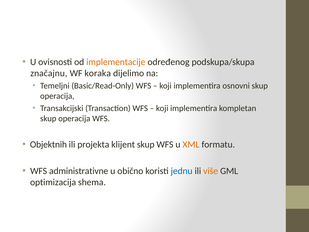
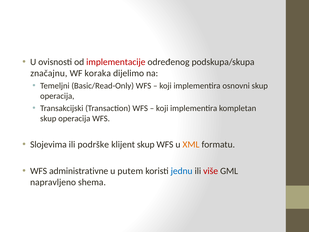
implementacije colour: orange -> red (116, 62)
Objektnih: Objektnih -> Slojevima (48, 144)
projekta: projekta -> podrške (93, 144)
obično: obično -> putem (130, 171)
više colour: orange -> red (211, 171)
optimizacija: optimizacija -> napravljeno (53, 182)
